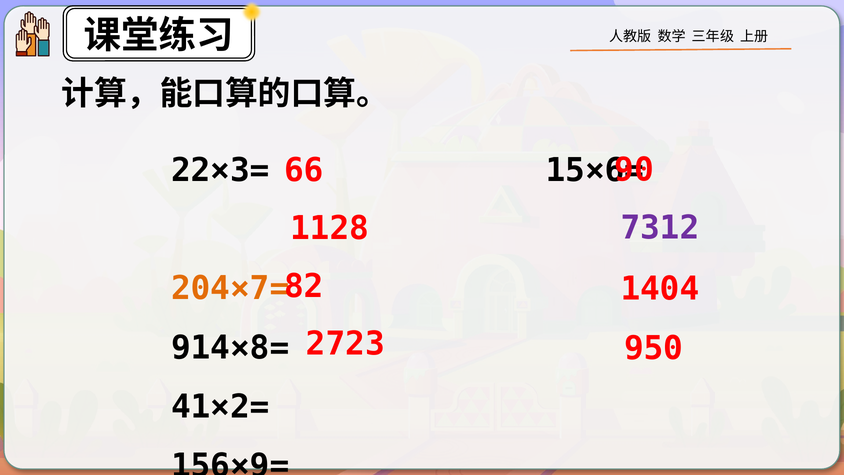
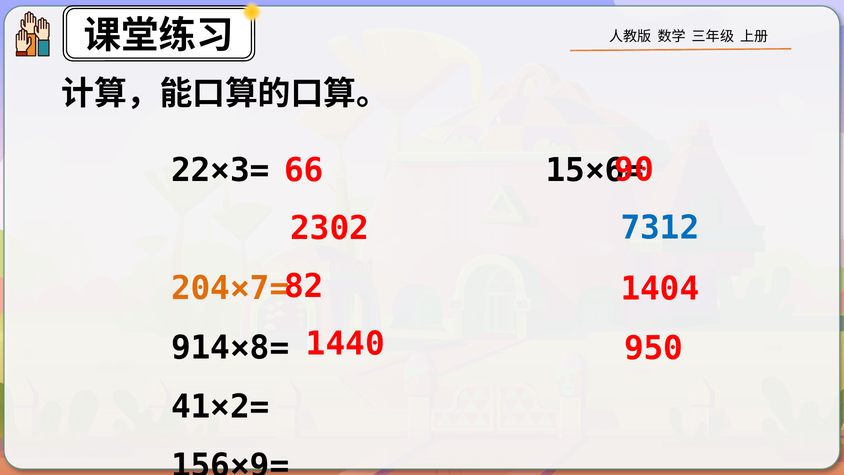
7312 colour: purple -> blue (660, 228)
1128: 1128 -> 2302 (330, 228)
2723: 2723 -> 1440 (345, 344)
